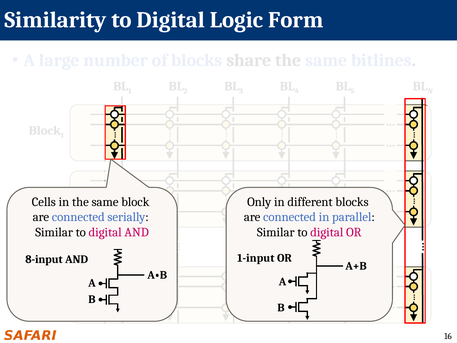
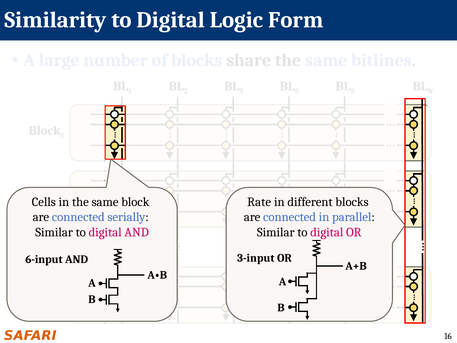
Only: Only -> Rate (259, 202)
1-input: 1-input -> 3-input (256, 258)
8-input: 8-input -> 6-input (44, 259)
